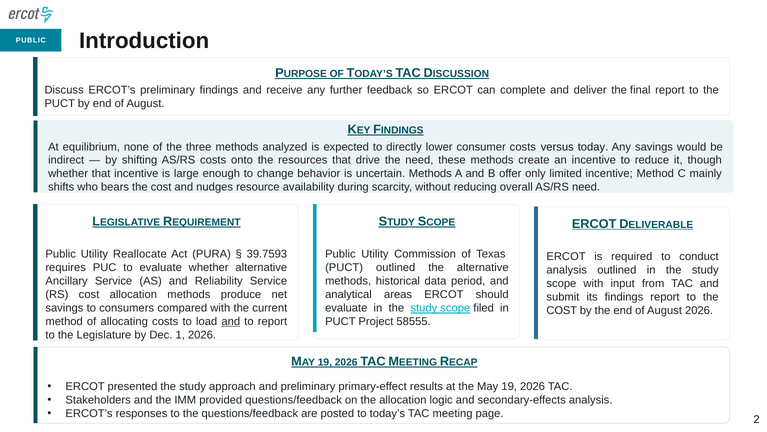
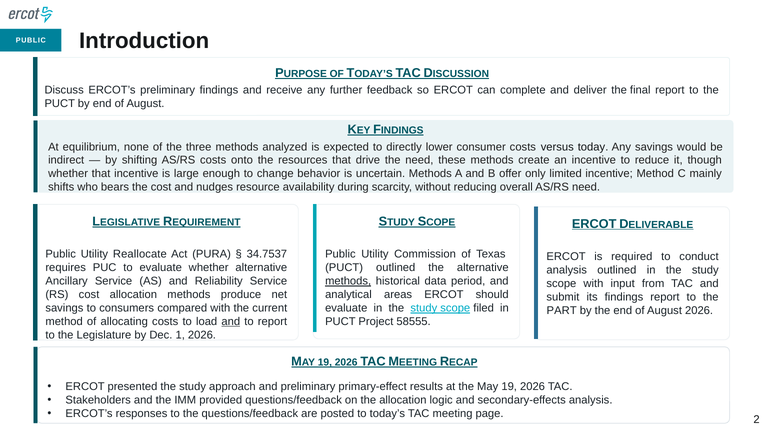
39.7593: 39.7593 -> 34.7537 (267, 254)
methods underline: none -> present (348, 281)
COST: COST -> PART (562, 310)
